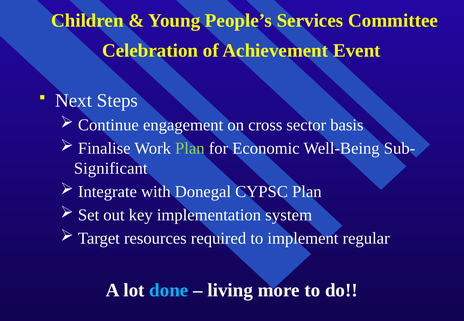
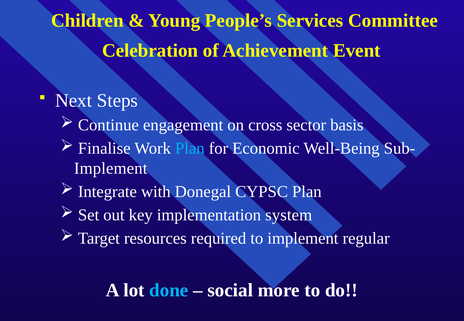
Plan colour: light green -> light blue (190, 148)
Significant: Significant -> Implement (111, 168)
living: living -> social (230, 290)
